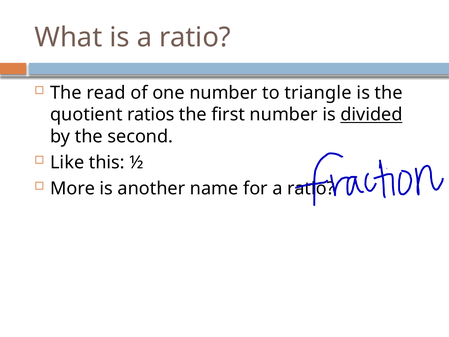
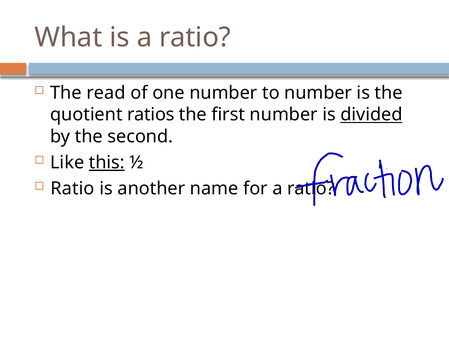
to triangle: triangle -> number (318, 93)
this underline: none -> present (107, 162)
More: More -> Ratio (72, 188)
